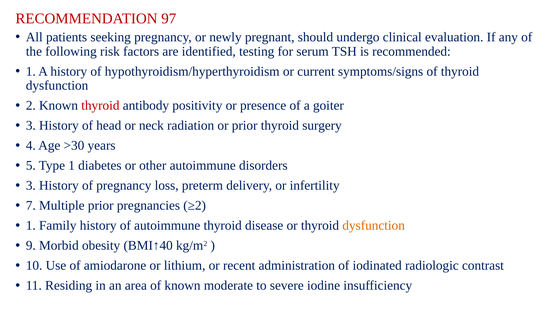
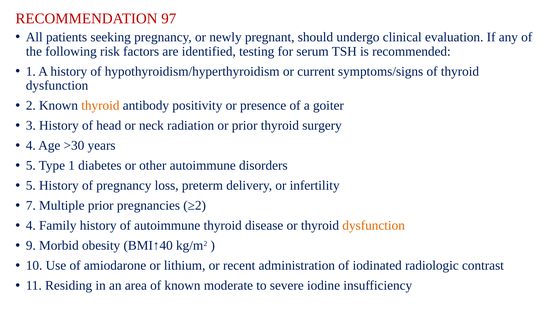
thyroid colour: red -> orange (100, 106)
3: 3 -> 5 (31, 186)
1: 1 -> 4 (31, 226)
